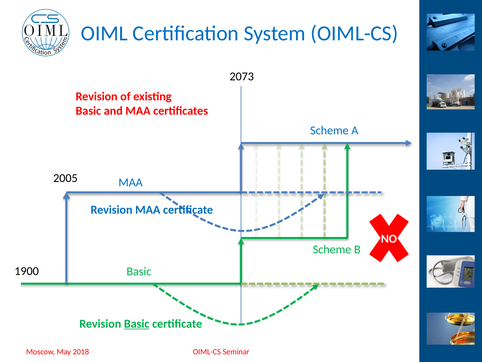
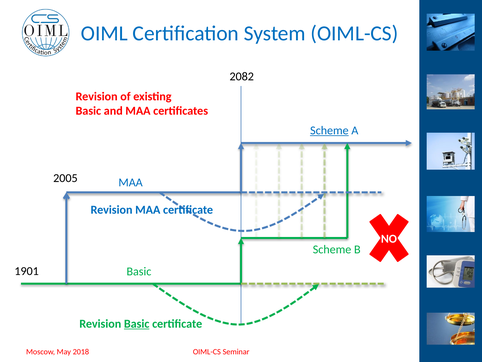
2073: 2073 -> 2082 (242, 76)
Scheme underline: none -> present (329, 130)
1900: 1900 -> 1901 (27, 271)
